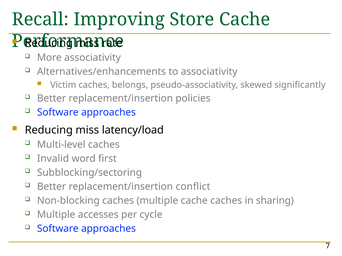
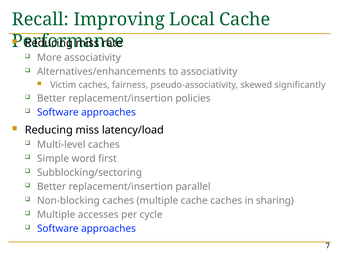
Store: Store -> Local (192, 20)
belongs: belongs -> fairness (130, 85)
Invalid: Invalid -> Simple (53, 159)
conflict: conflict -> parallel (193, 187)
